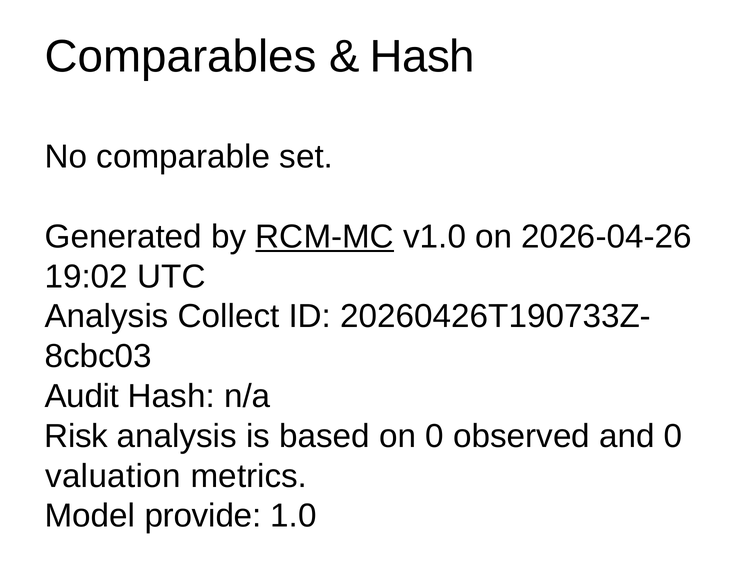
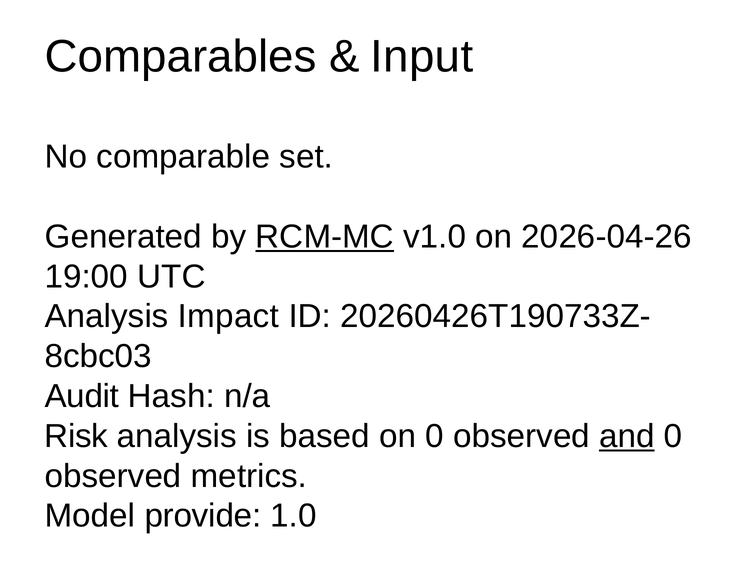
Hash: Hash -> Input (422, 57)
19:02: 19:02 -> 19:00 (86, 277)
Collect: Collect -> Impact (228, 316)
and underline: none -> present (627, 436)
valuation: valuation -> observed (113, 476)
